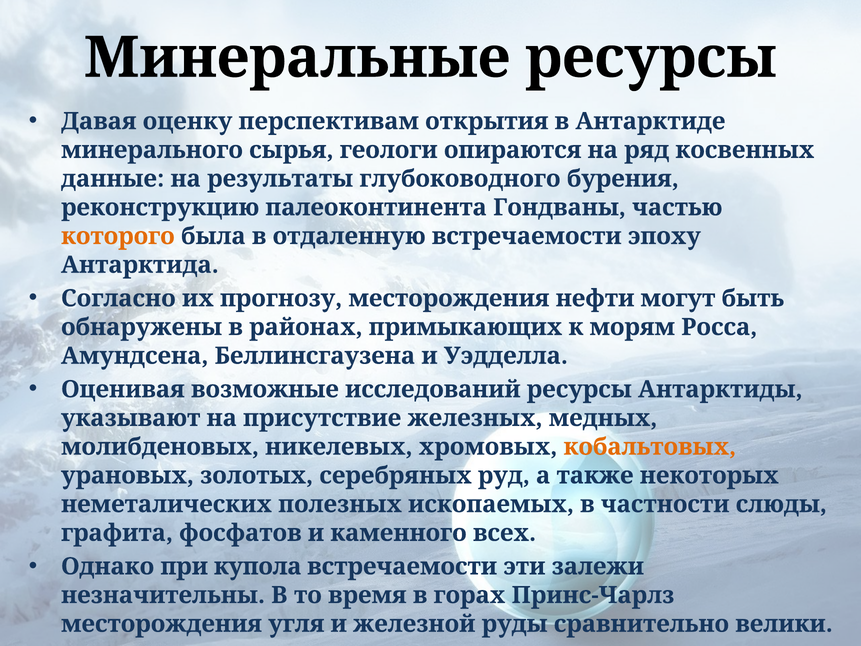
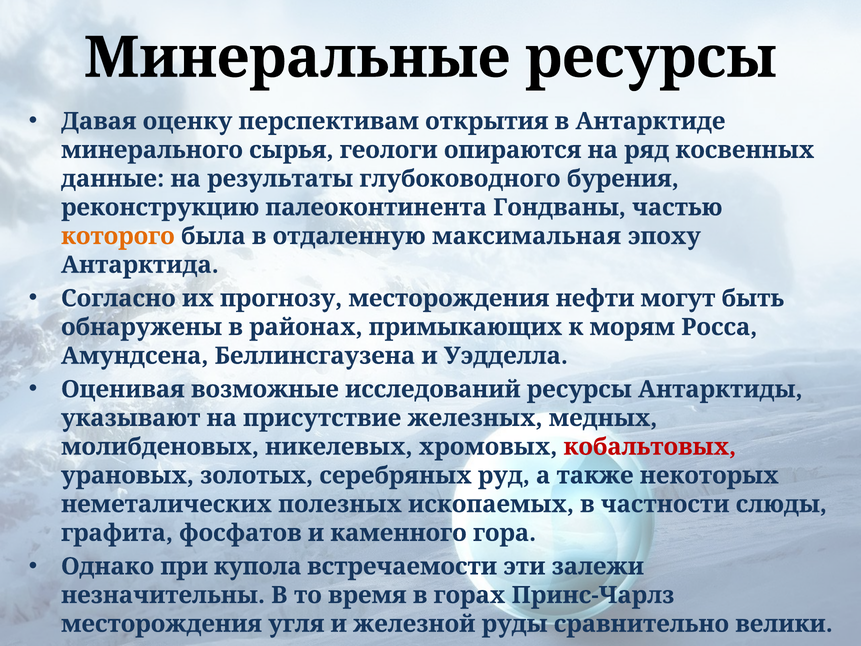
отдаленную встречаемости: встречаемости -> максимальная (527, 236)
кобальтовых colour: orange -> red (650, 447)
всех: всех -> гора (505, 533)
